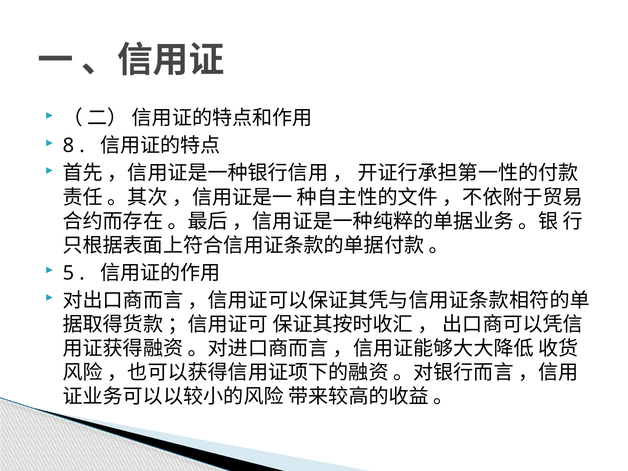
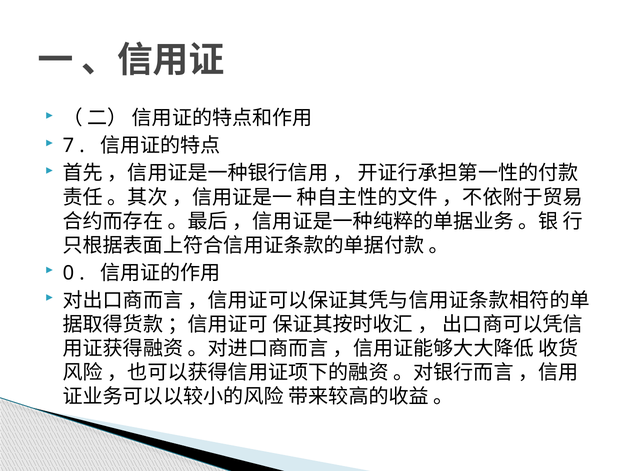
8: 8 -> 7 (68, 146)
5: 5 -> 0 (68, 273)
